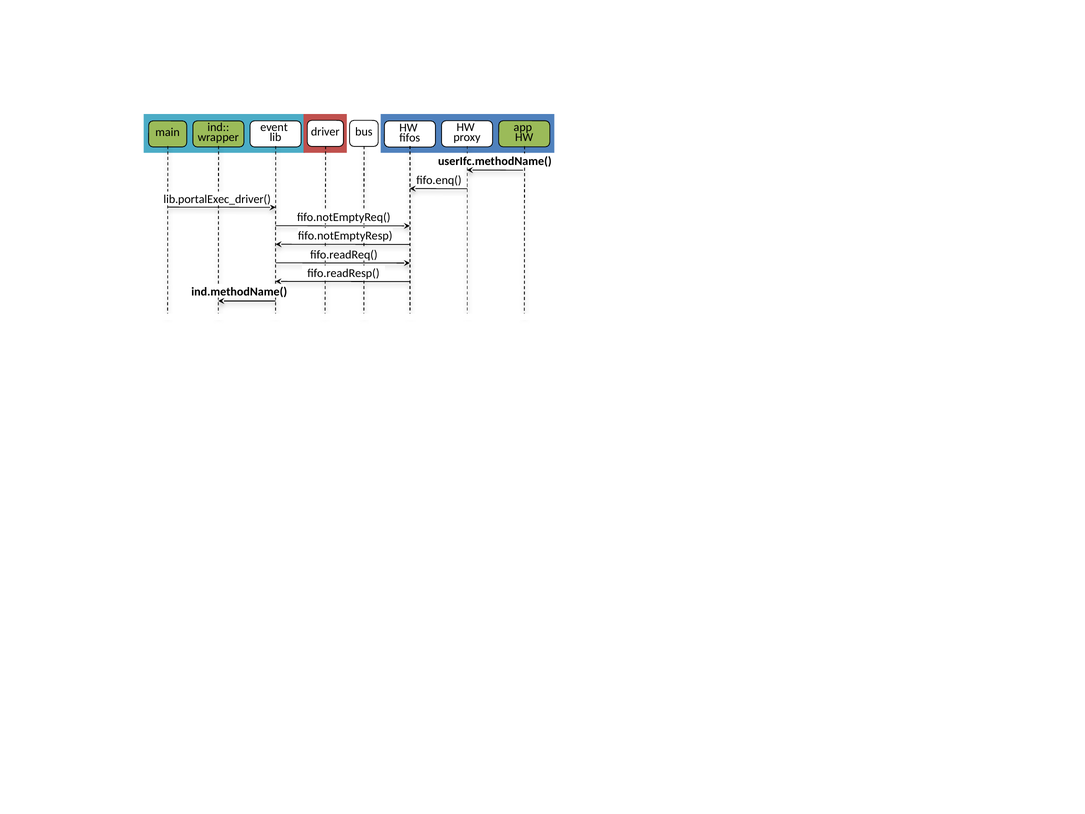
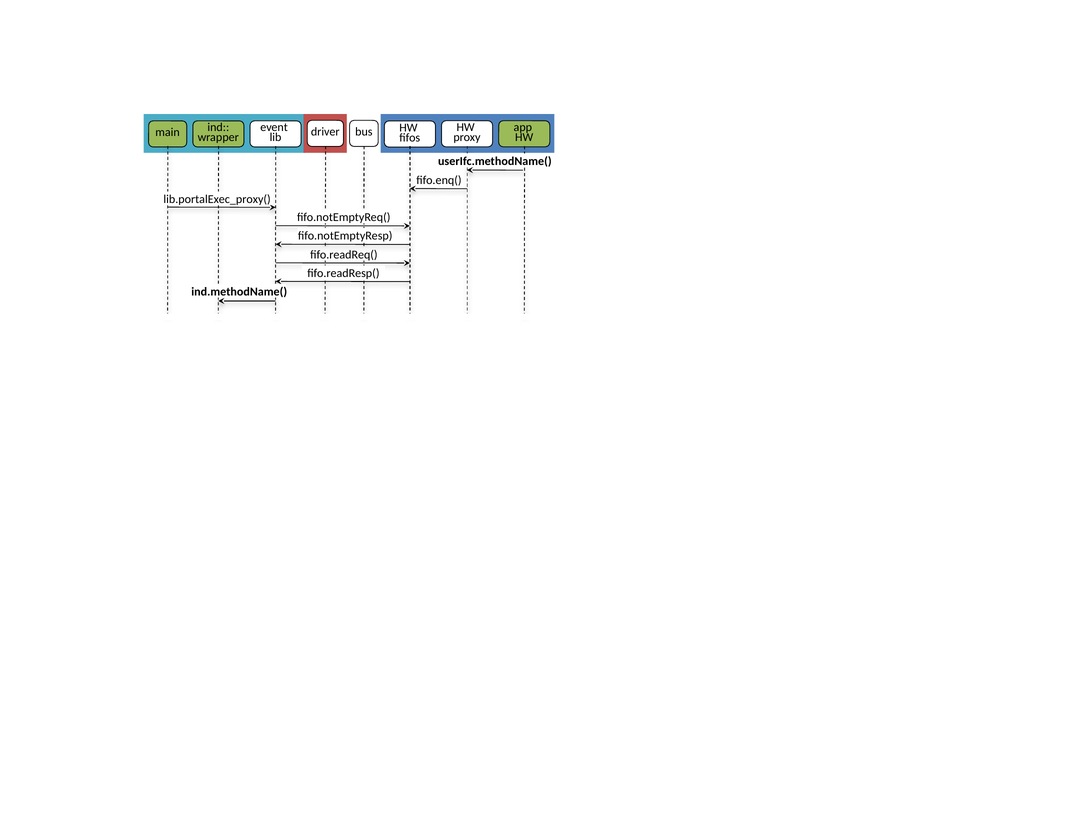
lib.portalExec_driver(: lib.portalExec_driver( -> lib.portalExec_proxy( (217, 199)
